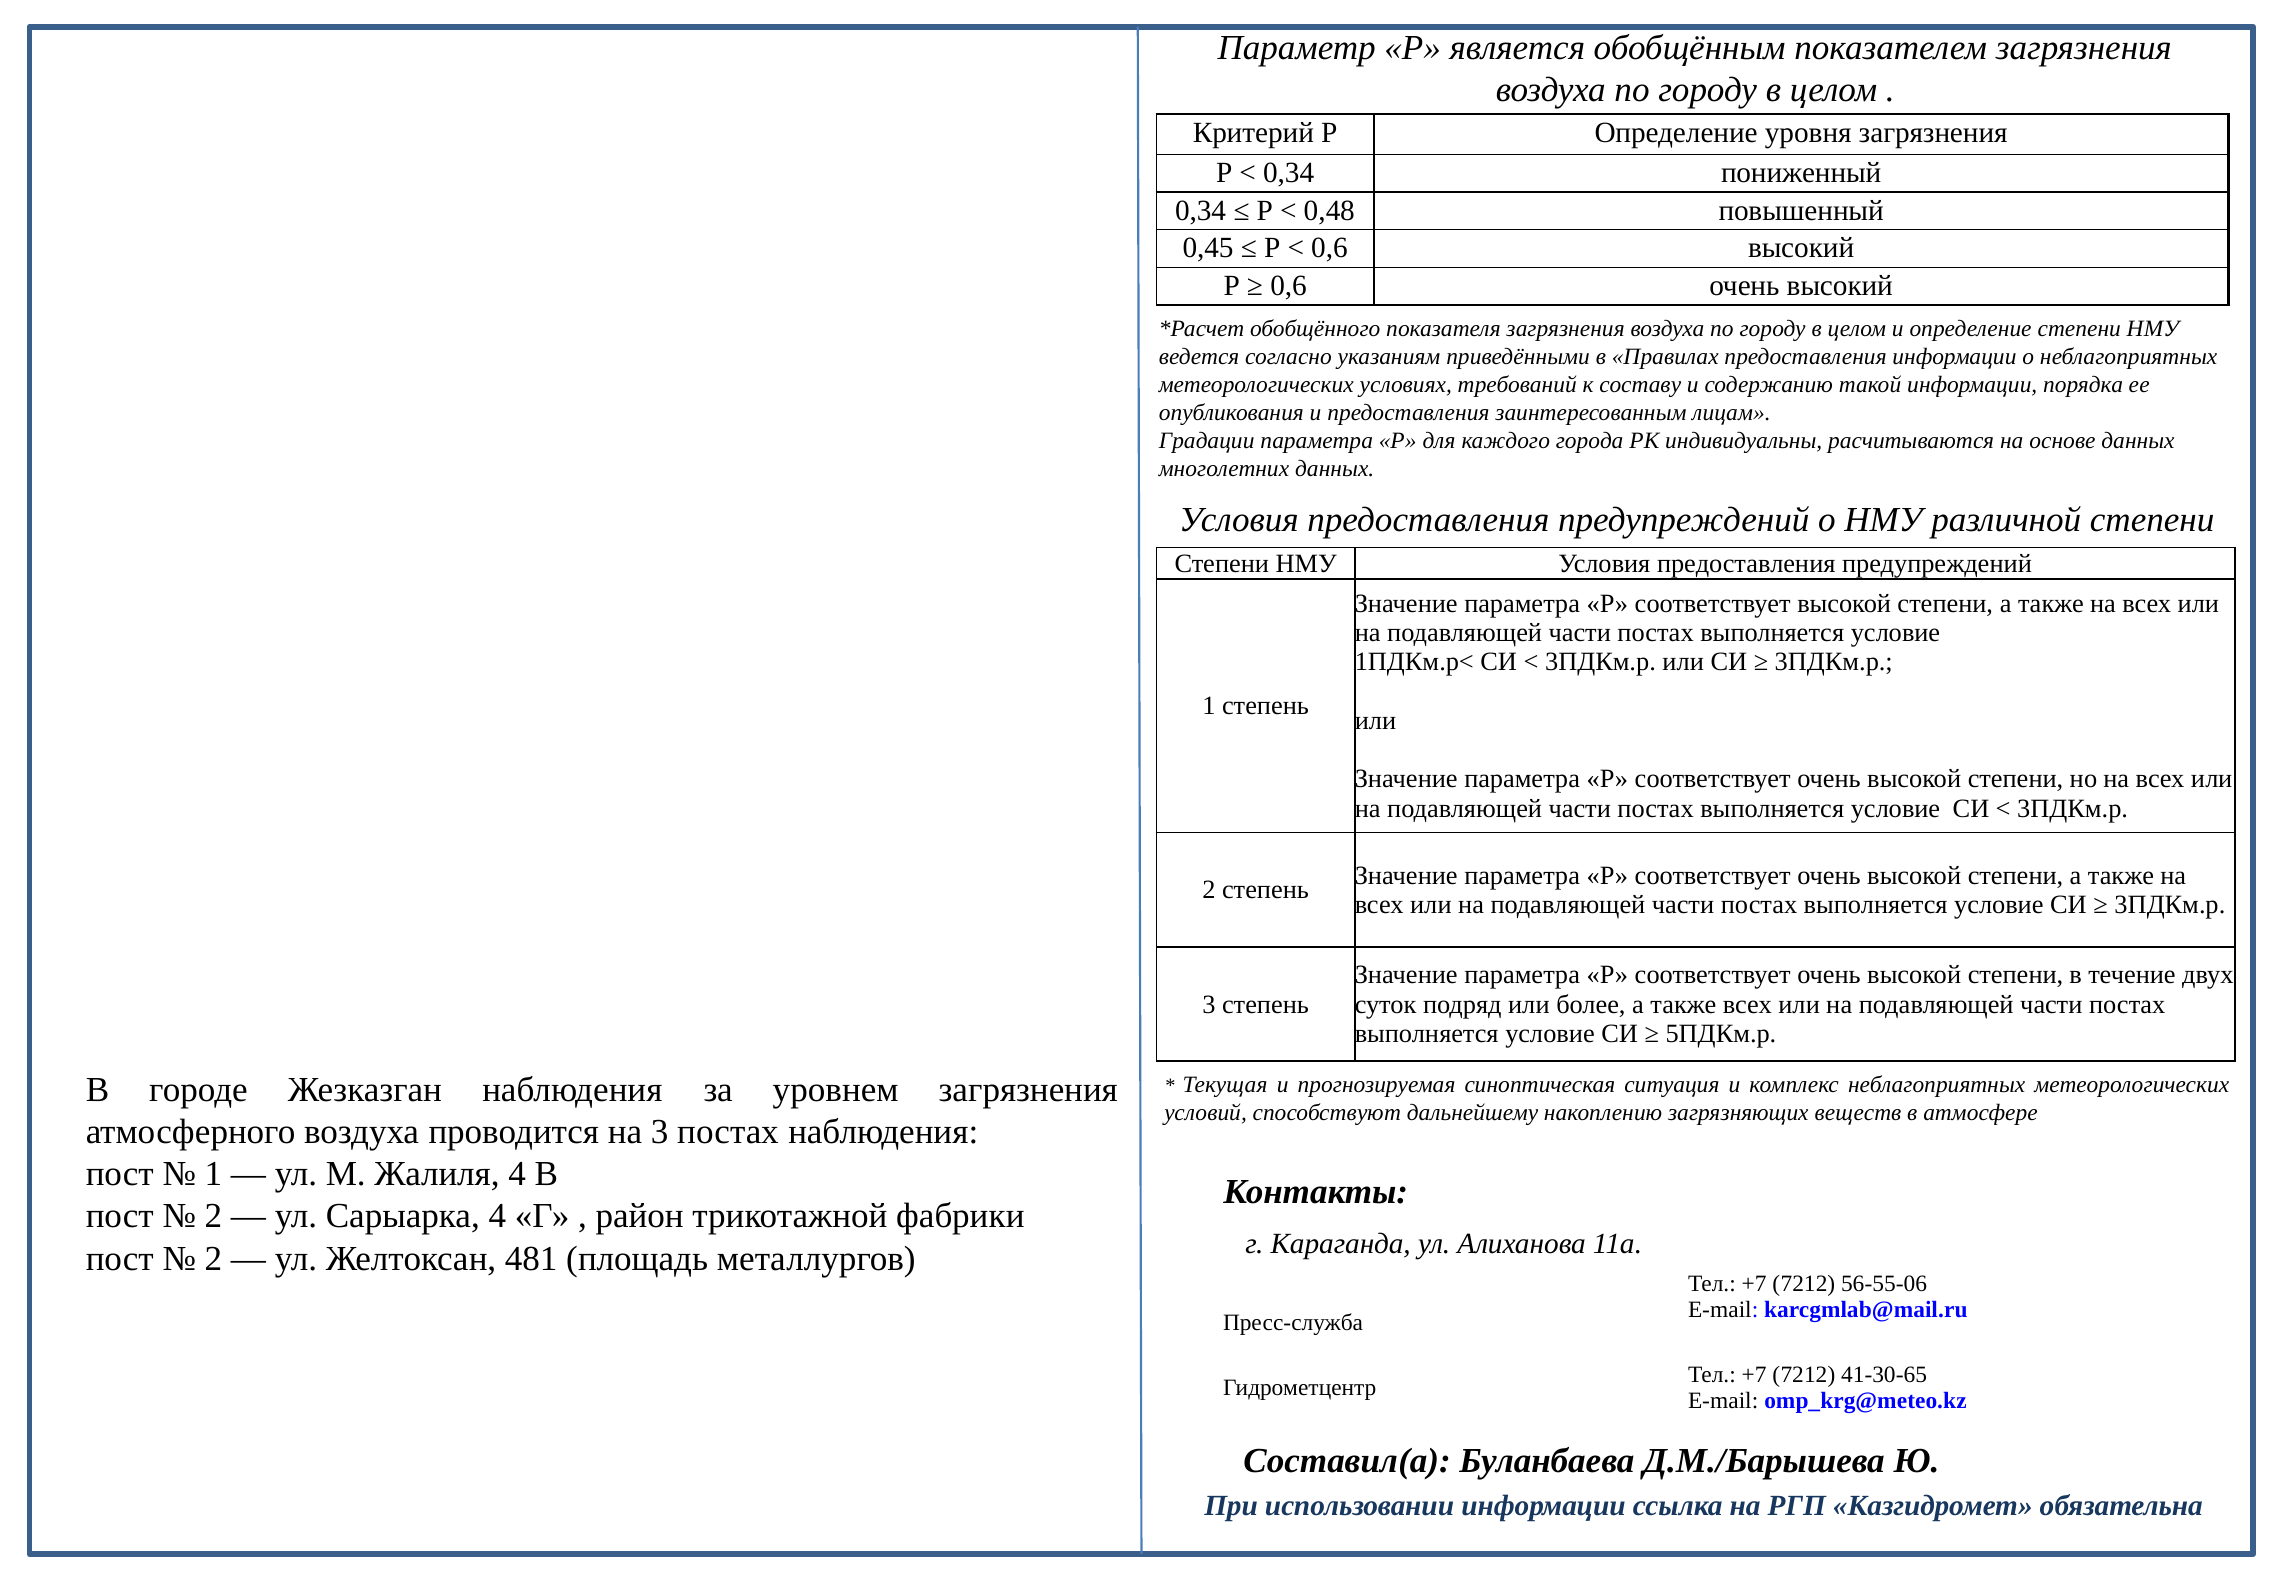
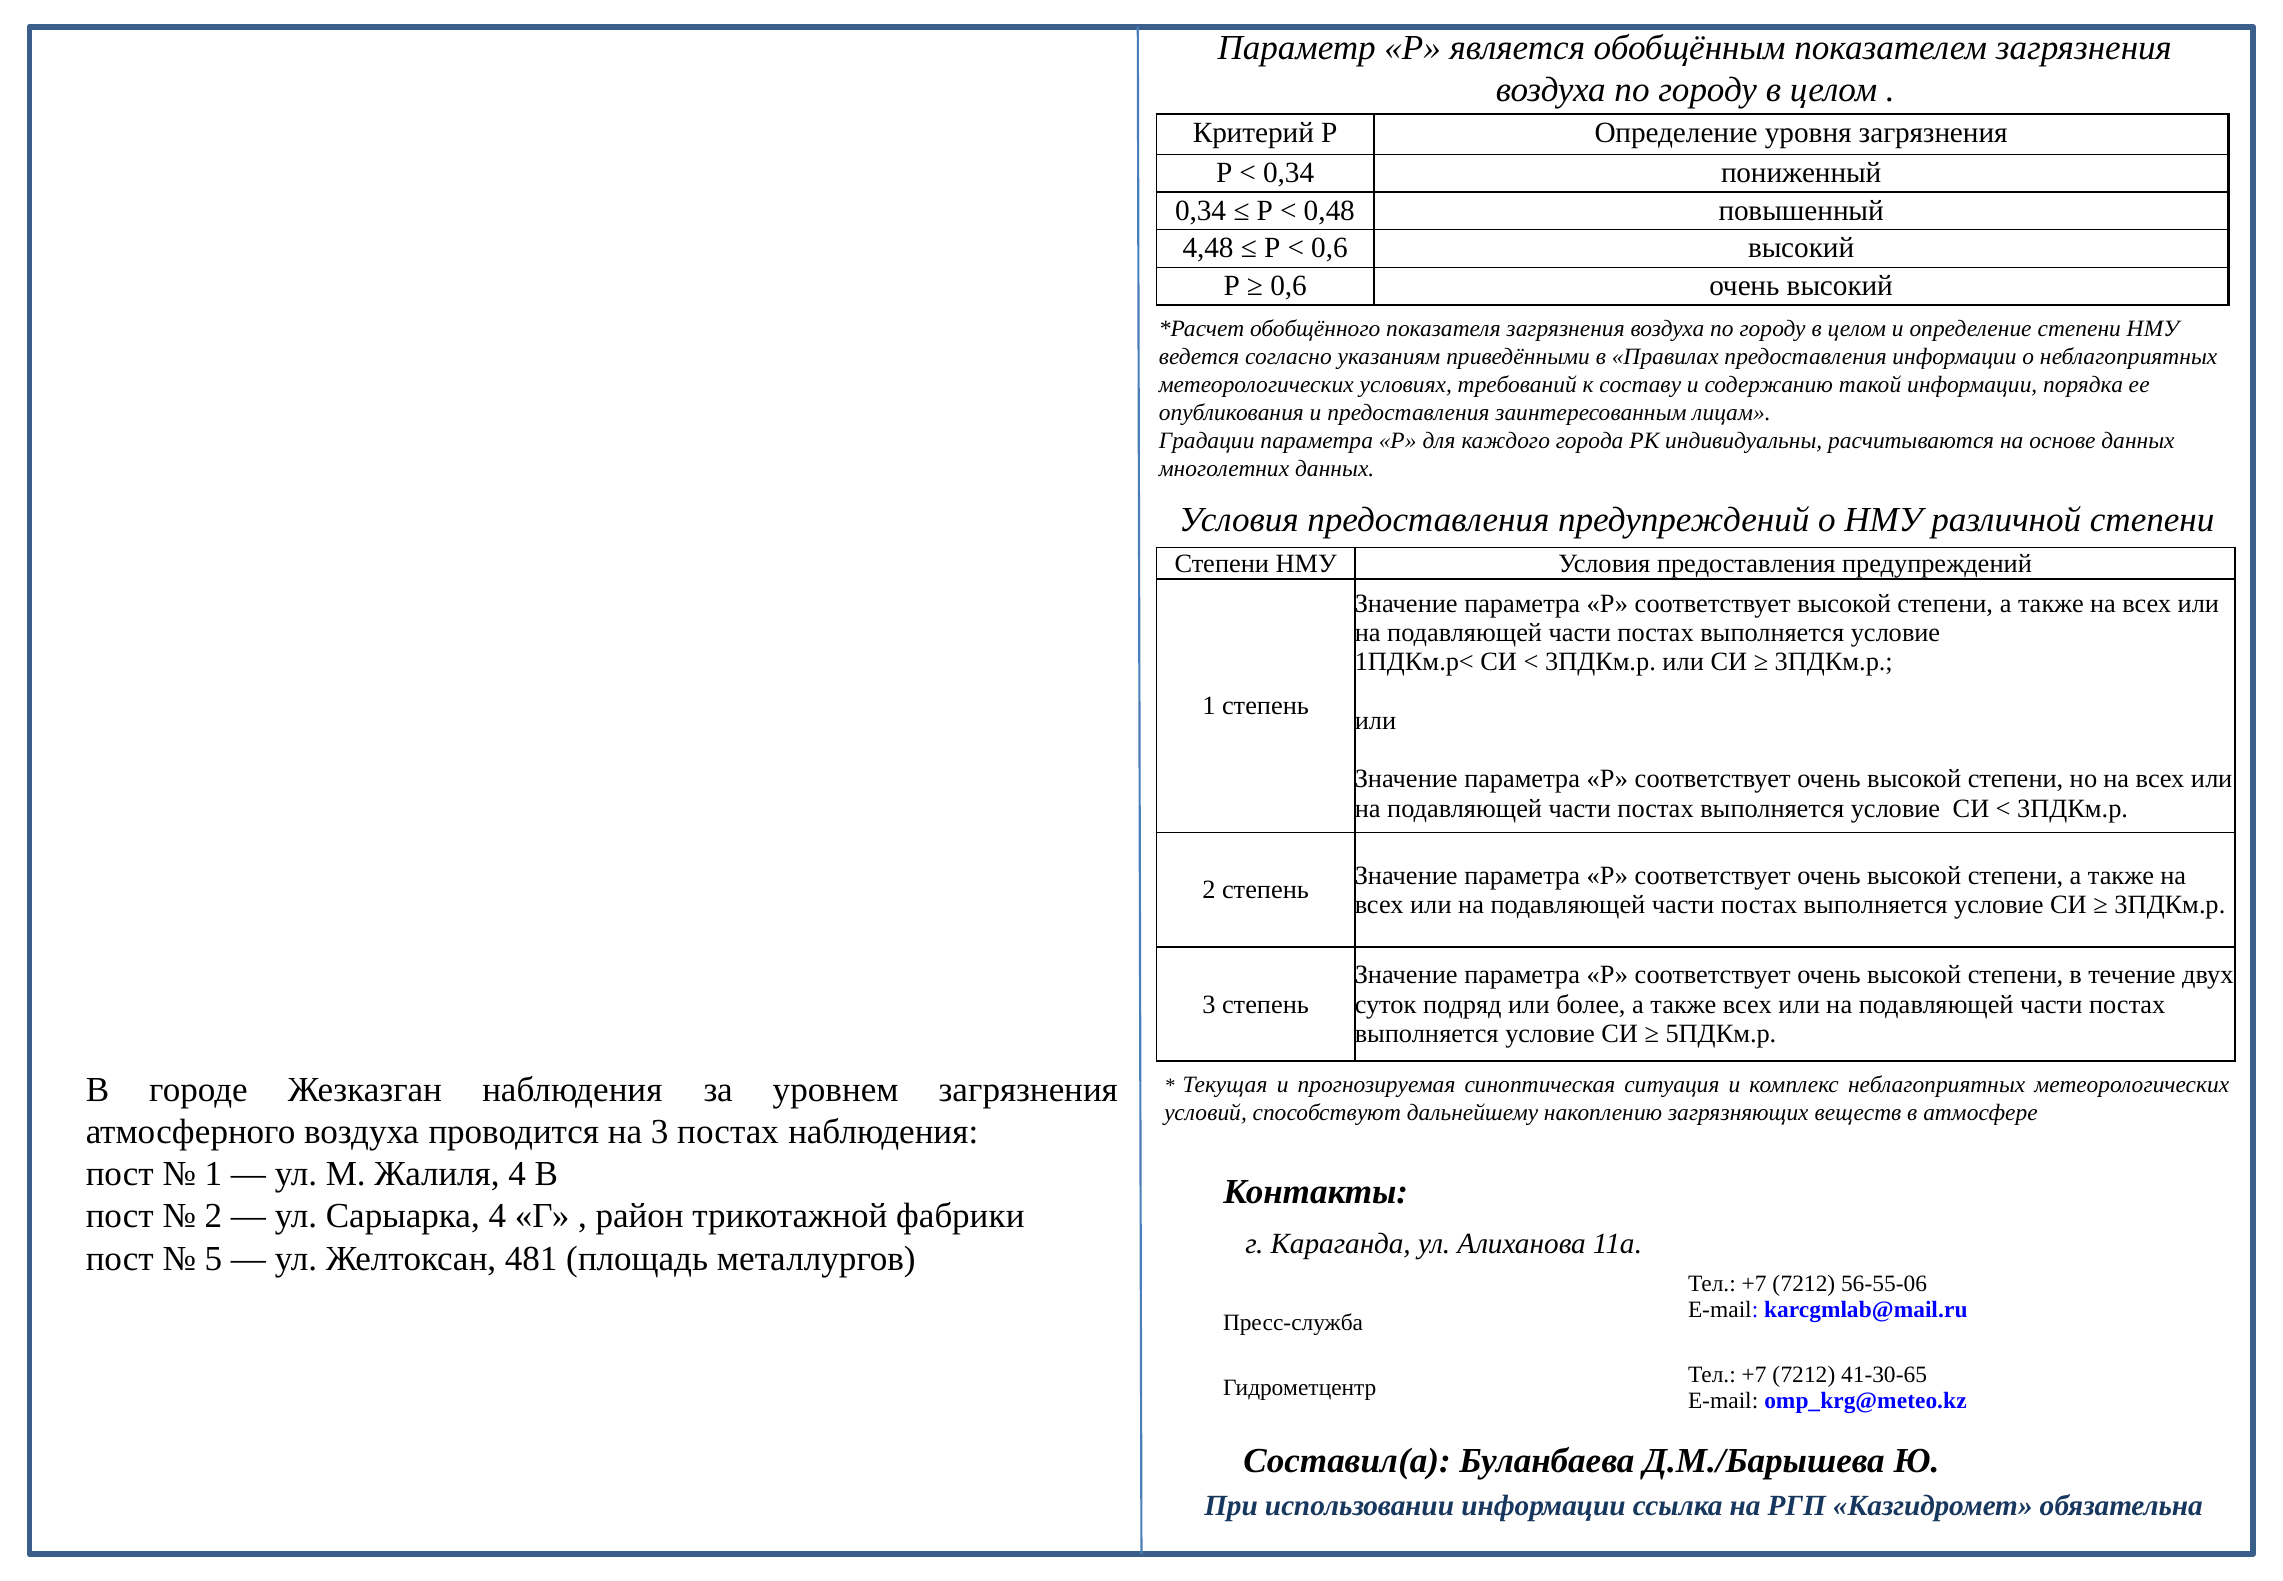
0,45: 0,45 -> 4,48 (1208, 248)
2: 2 -> 5 (213, 1258)
